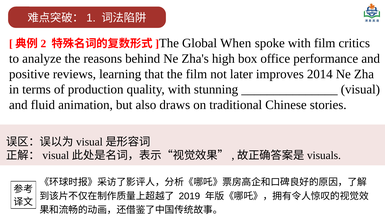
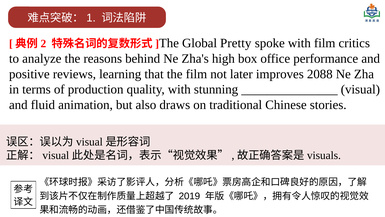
When: When -> Pretty (236, 43)
2014: 2014 -> 2088 (320, 74)
